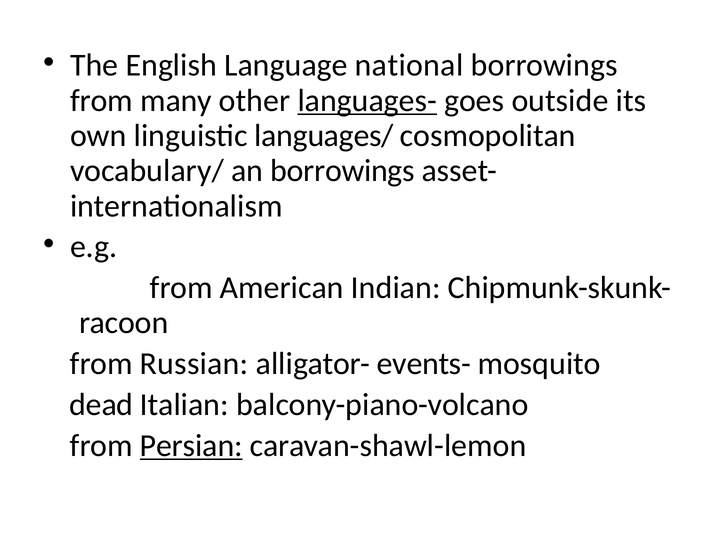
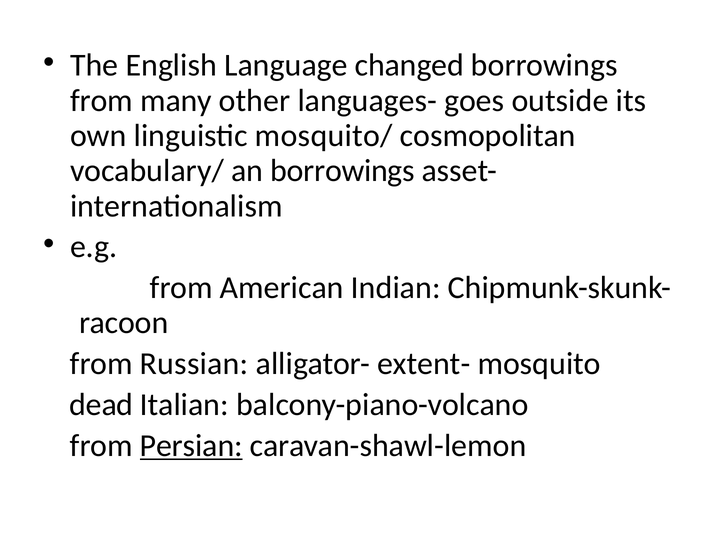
national: national -> changed (409, 65)
languages- underline: present -> none (367, 101)
languages/: languages/ -> mosquito/ (324, 136)
events-: events- -> extent- (424, 364)
